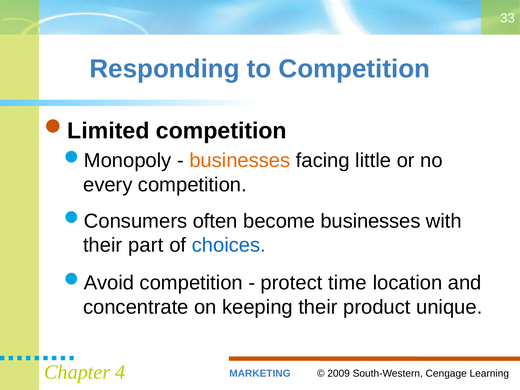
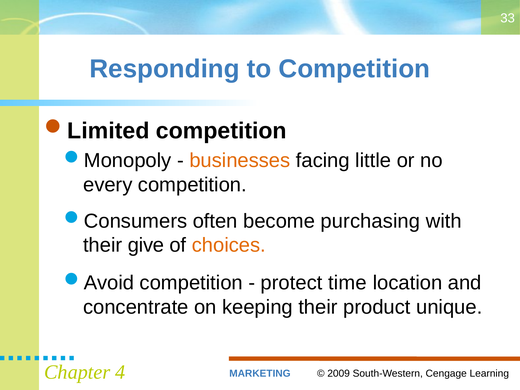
become businesses: businesses -> purchasing (370, 221)
part: part -> give (146, 245)
choices colour: blue -> orange (229, 245)
